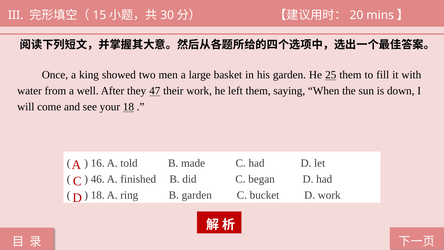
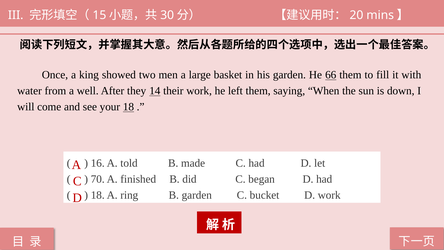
25: 25 -> 66 (331, 75)
47: 47 -> 14 (155, 91)
46: 46 -> 70 (98, 179)
